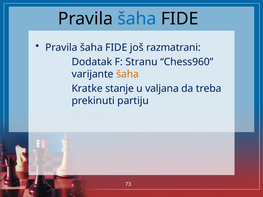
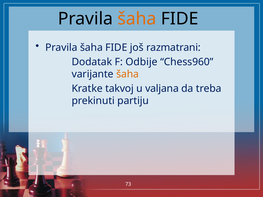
šaha colour: blue -> orange (137, 19)
Stranu: Stranu -> Odbije (141, 62)
stanje: stanje -> takvoj (120, 89)
